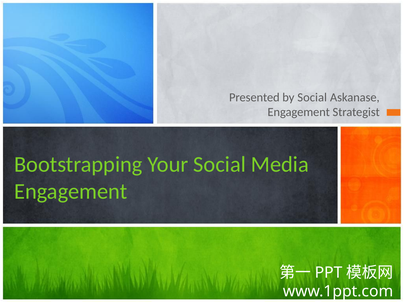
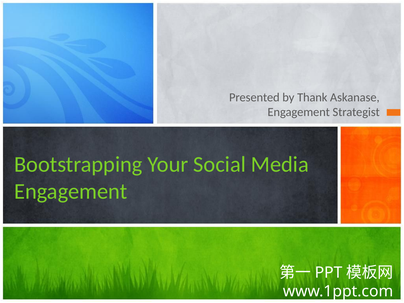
by Social: Social -> Thank (312, 97)
